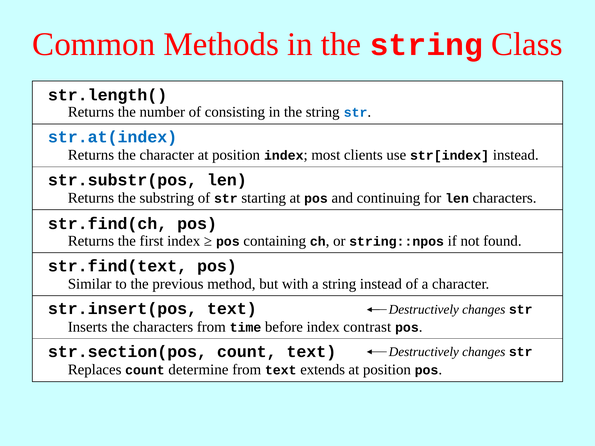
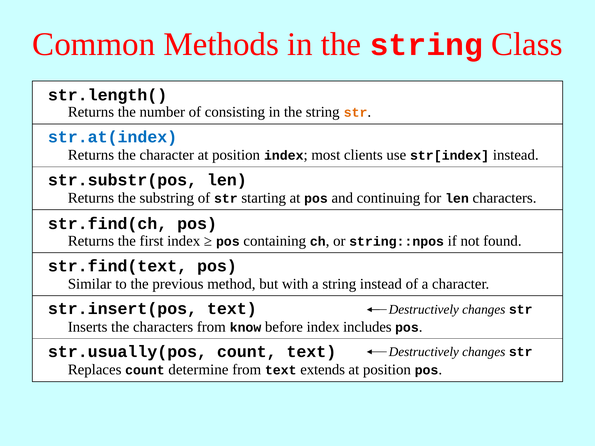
str colour: blue -> orange (356, 113)
time: time -> know (245, 328)
contrast: contrast -> includes (367, 327)
str.section(pos: str.section(pos -> str.usually(pos (127, 352)
